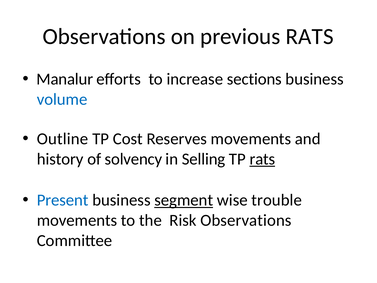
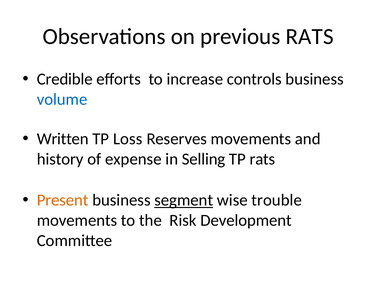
Manalur: Manalur -> Credible (65, 79)
sections: sections -> controls (254, 79)
Outline: Outline -> Written (63, 139)
Cost: Cost -> Loss (128, 139)
solvency: solvency -> expense (133, 159)
rats underline: present -> none (262, 159)
Present colour: blue -> orange (63, 200)
Risk Observations: Observations -> Development (246, 220)
